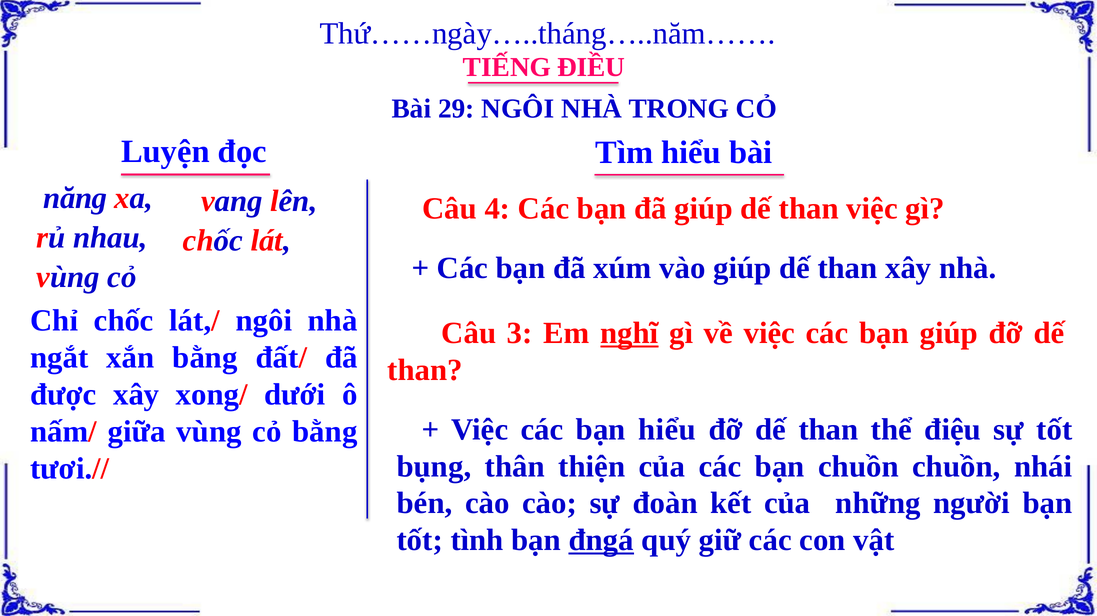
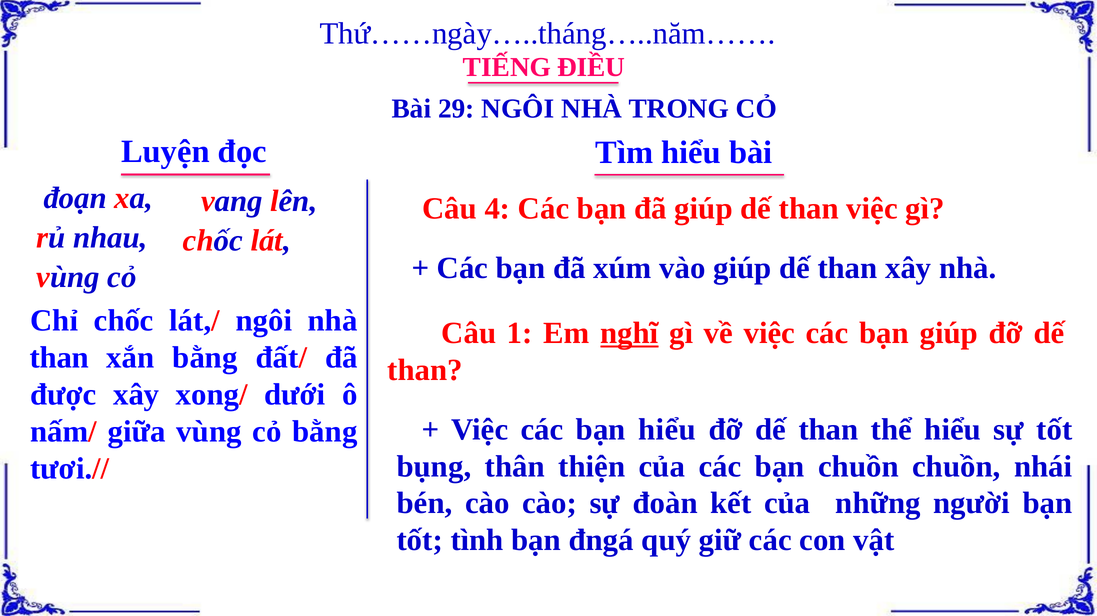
năng: năng -> đoạn (75, 198)
3: 3 -> 1 (520, 333)
ngắt: ngắt -> than (59, 358)
thể điệu: điệu -> hiểu (953, 430)
đngá underline: present -> none (601, 541)
